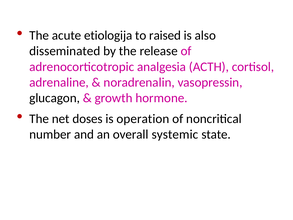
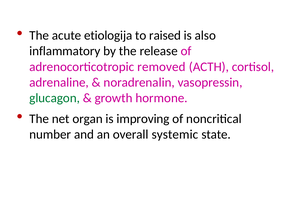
disseminated: disseminated -> inflammatory (65, 51)
analgesia: analgesia -> removed (161, 67)
glucagon colour: black -> green (55, 98)
doses: doses -> organ (88, 119)
operation: operation -> improving (143, 119)
